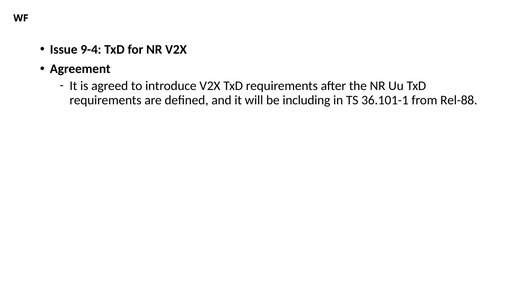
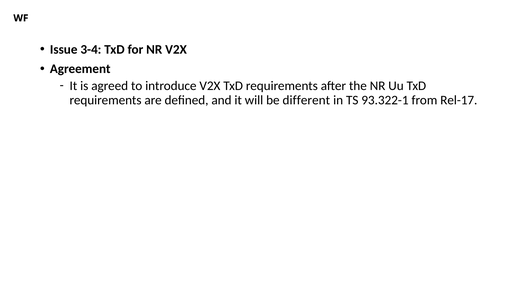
9-4: 9-4 -> 3-4 (91, 49)
including: including -> different (306, 100)
36.101-1: 36.101-1 -> 93.322-1 (385, 100)
Rel-88: Rel-88 -> Rel-17 (459, 100)
